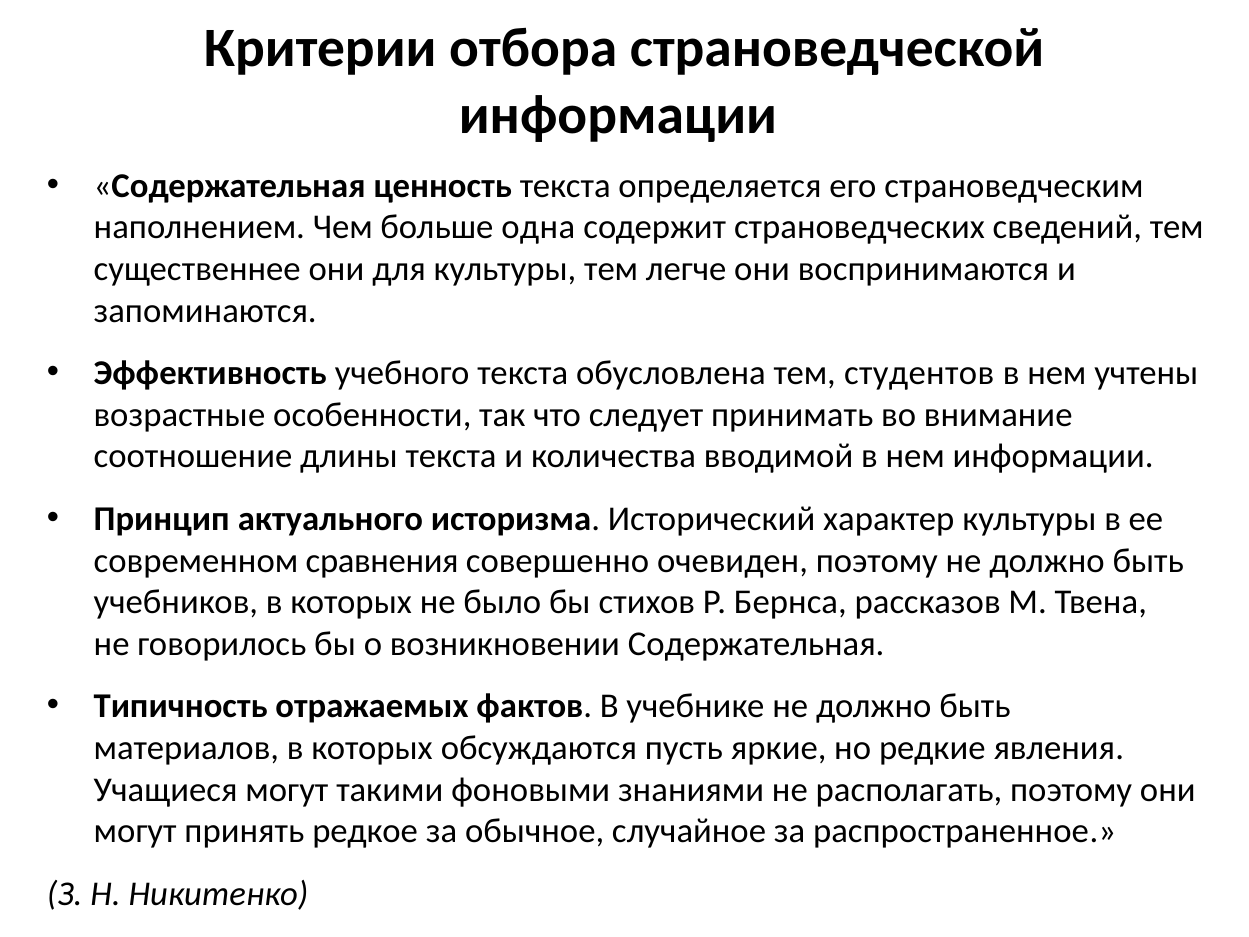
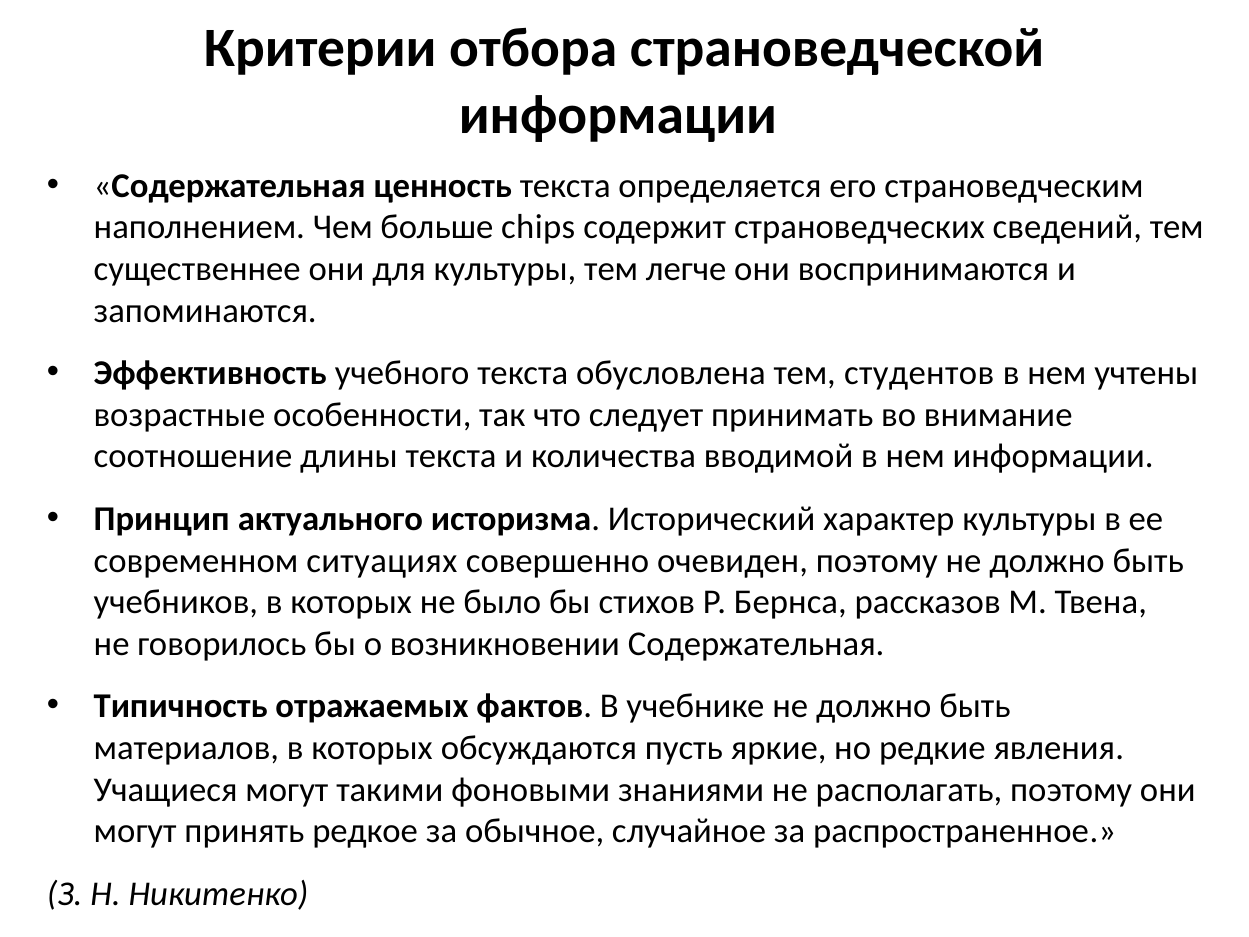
одна: одна -> chips (538, 227)
сравнения: сравнения -> ситуациях (382, 560)
